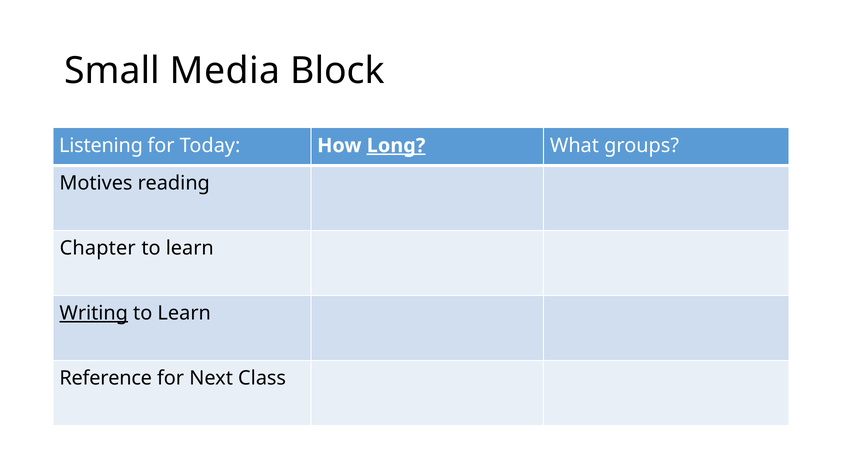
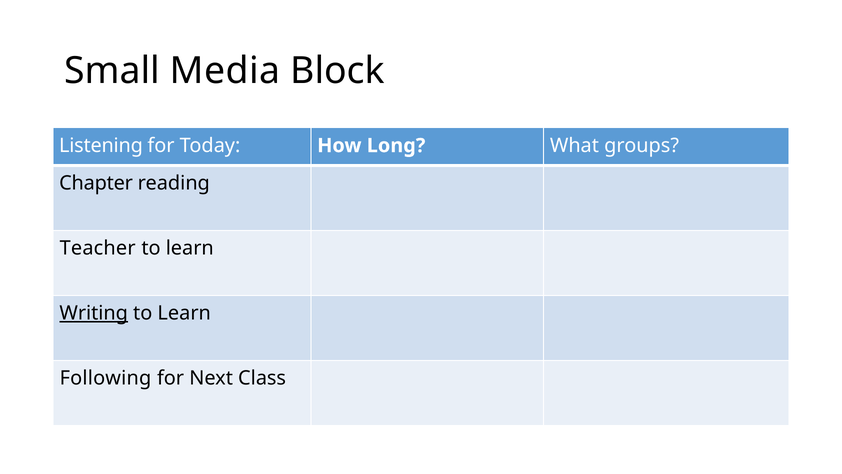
Long underline: present -> none (396, 146)
Motives: Motives -> Chapter (96, 183)
Chapter: Chapter -> Teacher (98, 248)
Reference: Reference -> Following (105, 378)
